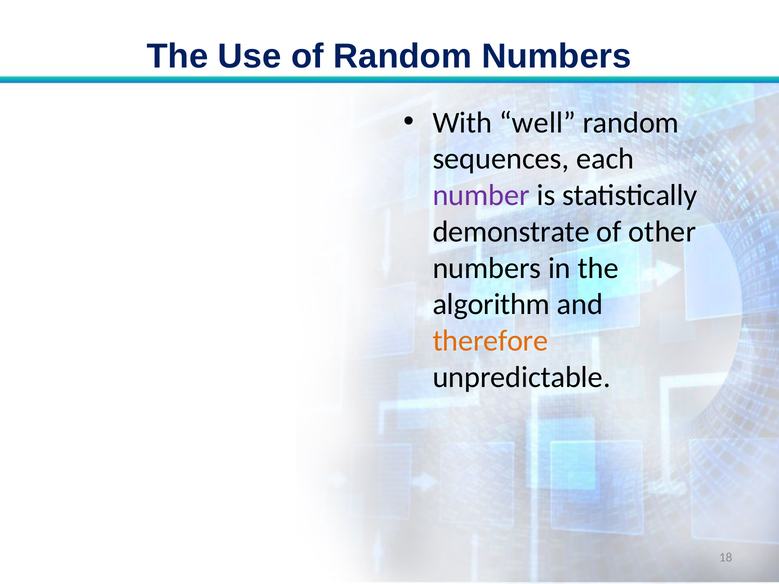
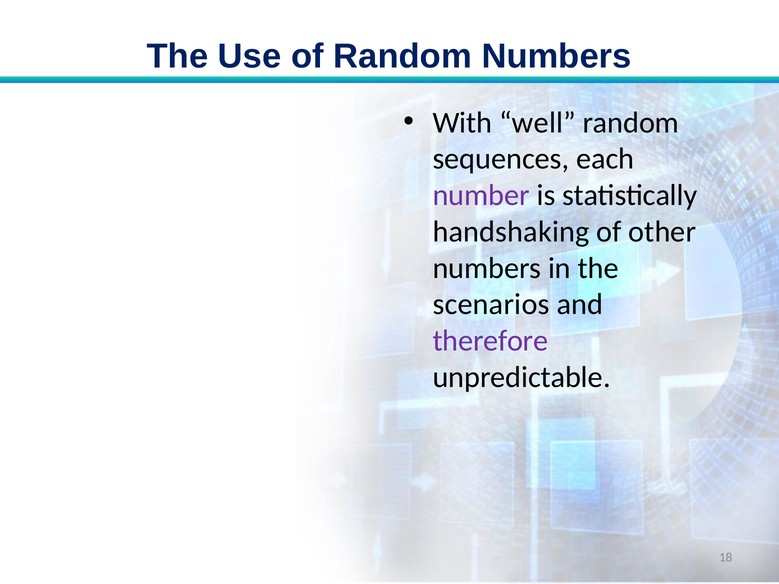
demonstrate: demonstrate -> handshaking (511, 232)
algorithm: algorithm -> scenarios (491, 305)
therefore colour: orange -> purple (490, 341)
